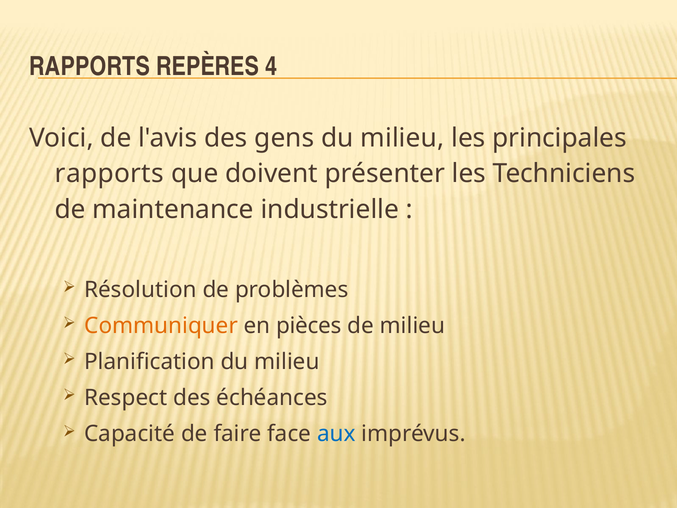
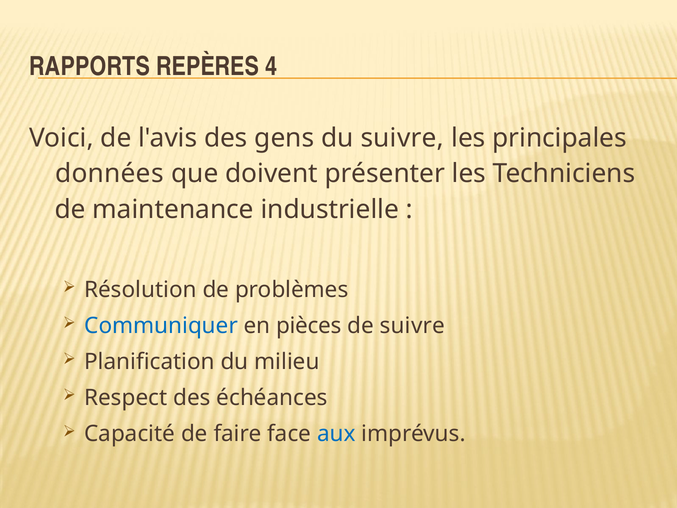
gens du milieu: milieu -> suivre (402, 138)
rapports: rapports -> données (109, 174)
Communiquer colour: orange -> blue (161, 326)
de milieu: milieu -> suivre (412, 326)
